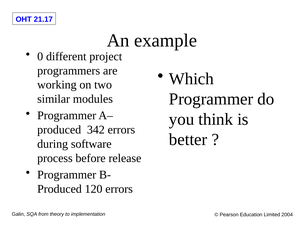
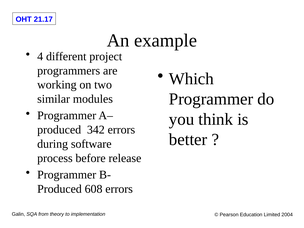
0: 0 -> 4 (40, 56)
120: 120 -> 608 (94, 189)
